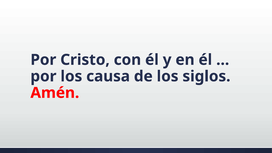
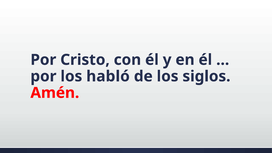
causa: causa -> habló (108, 76)
